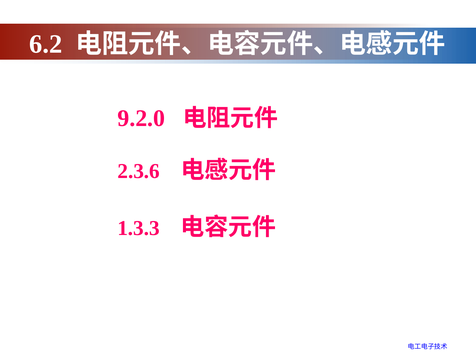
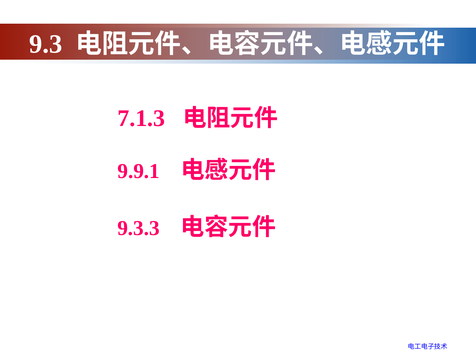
6.2: 6.2 -> 9.3 (46, 44)
9.2.0: 9.2.0 -> 7.1.3 (141, 118)
2.3.6: 2.3.6 -> 9.9.1 (139, 171)
1.3.3: 1.3.3 -> 9.3.3 (139, 228)
